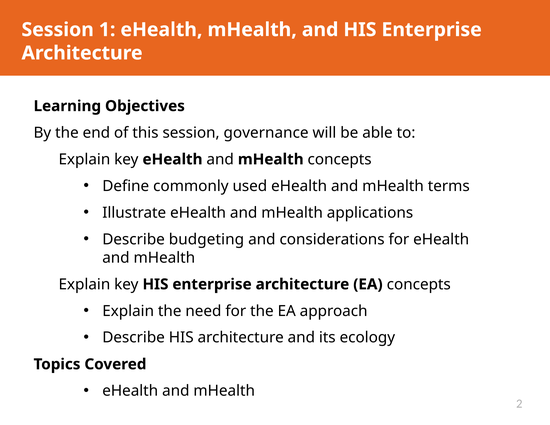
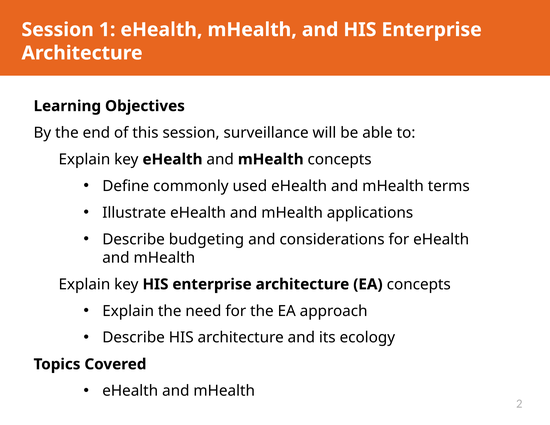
governance: governance -> surveillance (266, 133)
